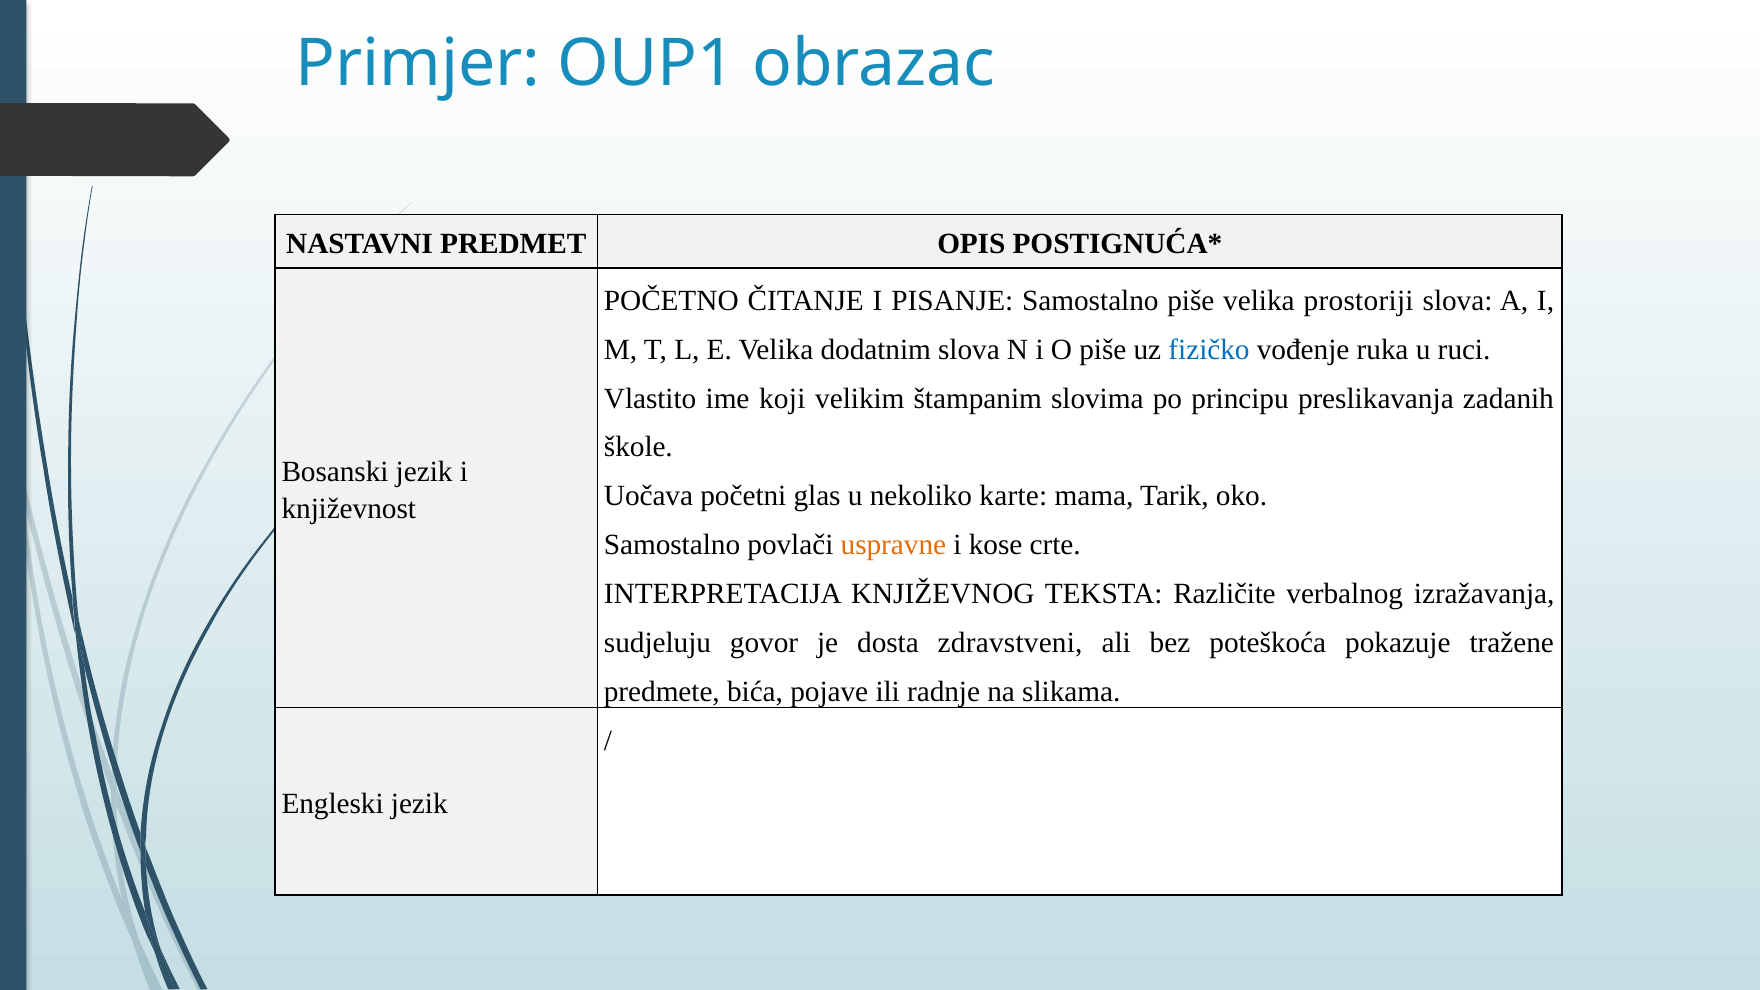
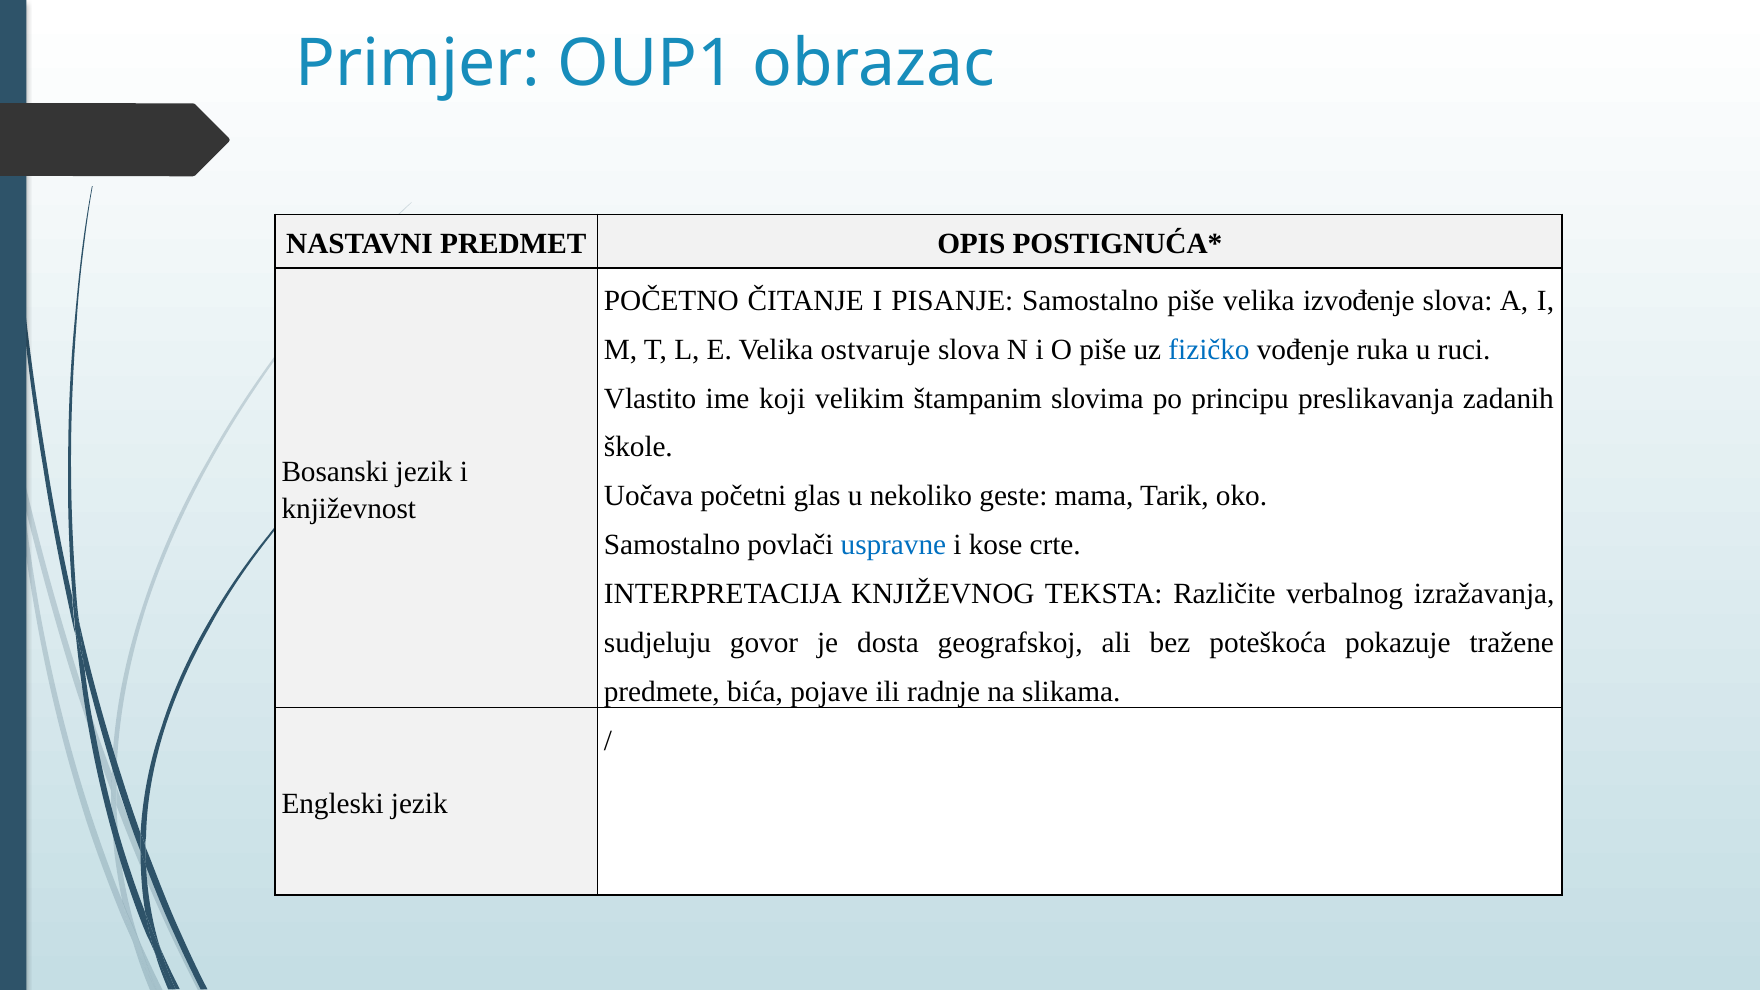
prostoriji: prostoriji -> izvođenje (1359, 301)
dodatnim: dodatnim -> ostvaruje (876, 350)
karte: karte -> geste (1013, 496)
uspravne colour: orange -> blue (893, 545)
zdravstveni: zdravstveni -> geografskoj (1010, 643)
